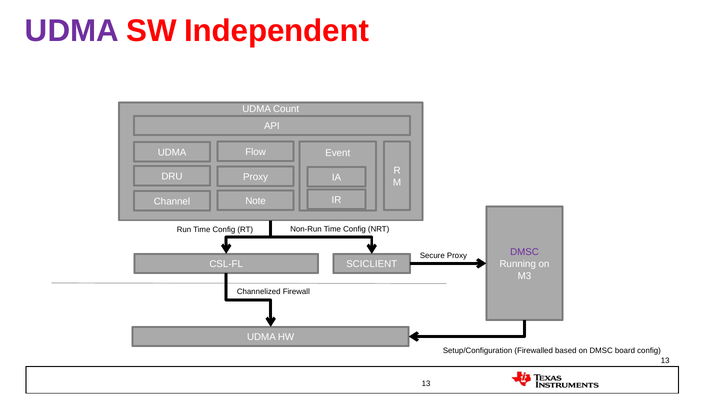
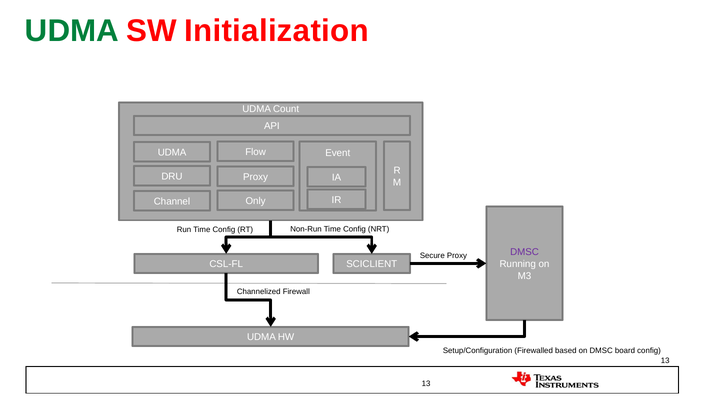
UDMA colour: purple -> green (72, 31)
Independent: Independent -> Initialization (277, 31)
Note: Note -> Only (256, 201)
